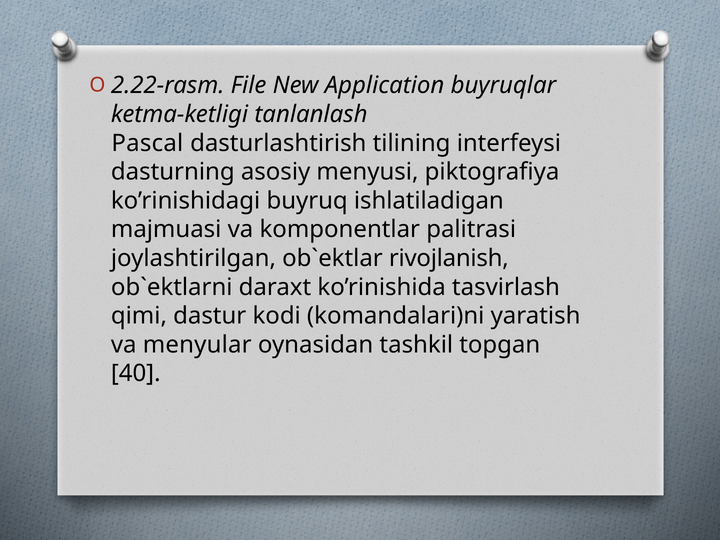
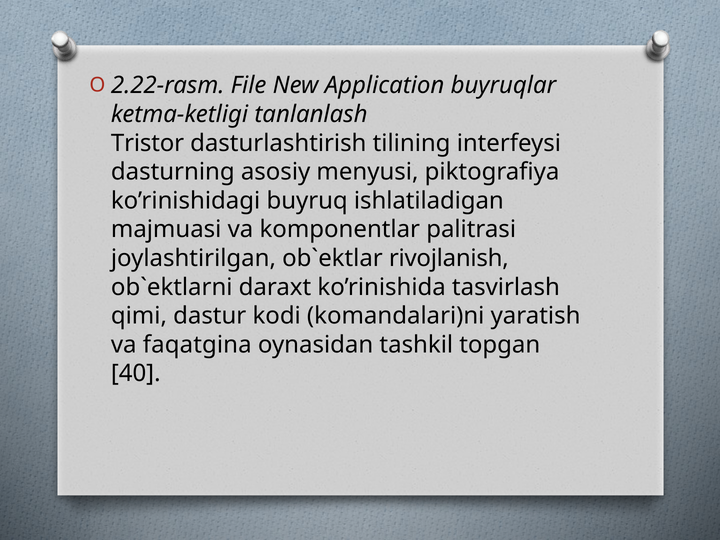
Pascal: Pascal -> Tristor (148, 143)
menyular: menyular -> faqatgina (197, 345)
